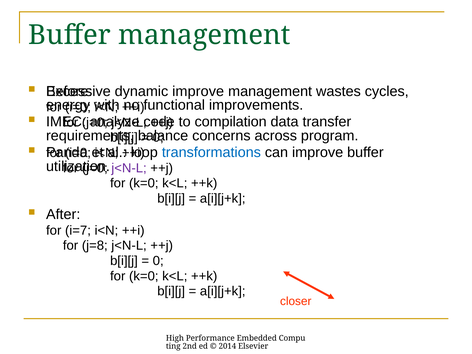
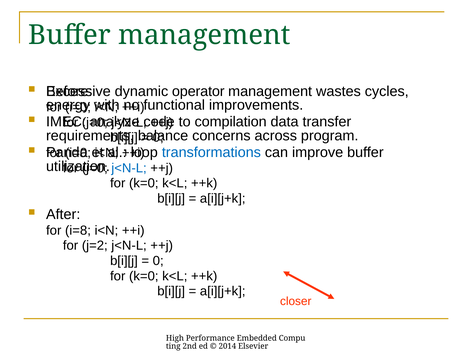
dynamic improve: improve -> operator (198, 91)
j<N-L colour: purple -> blue (129, 168)
i=7: i=7 -> i=8 (78, 230)
j=8: j=8 -> j=2 (95, 246)
